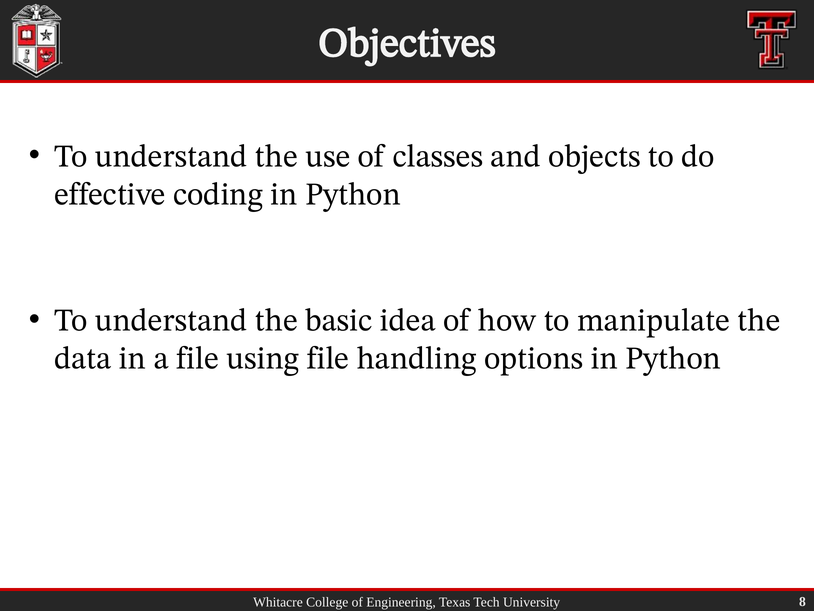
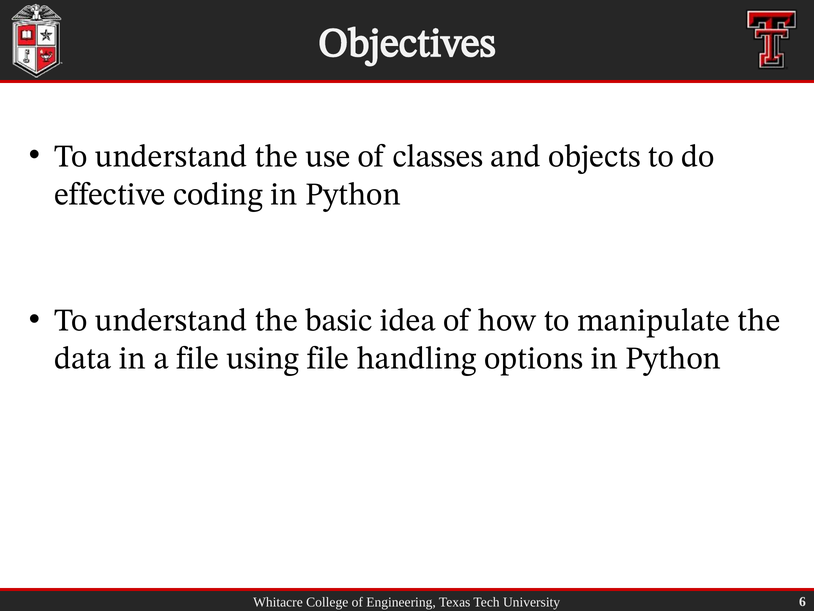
8: 8 -> 6 (802, 602)
